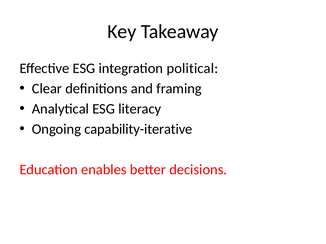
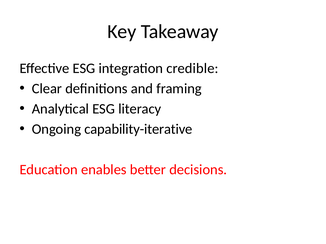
political: political -> credible (192, 68)
